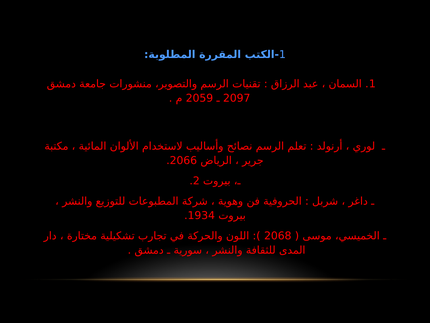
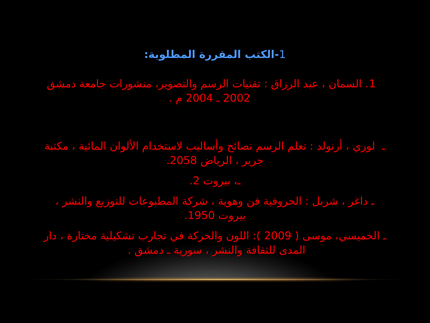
2059: 2059 -> 2004 (199, 98)
2097: 2097 -> 2002 (237, 98)
2066: 2066 -> 2058 (183, 160)
1934: 1934 -> 1950 (201, 215)
2068: 2068 -> 2009 (278, 236)
